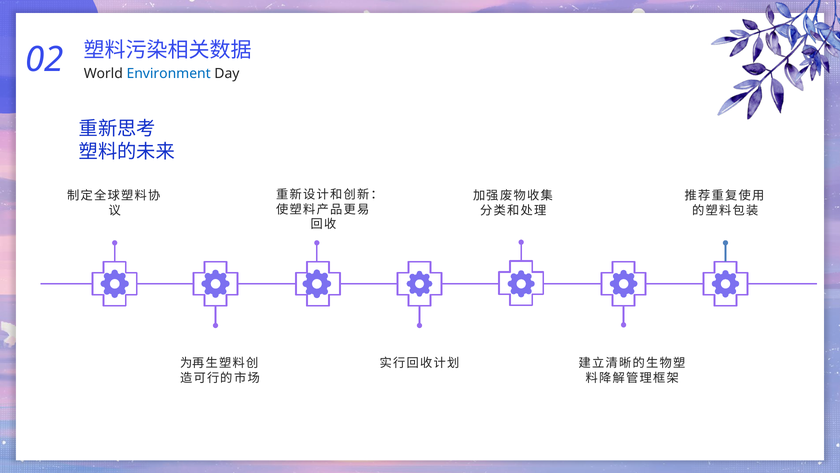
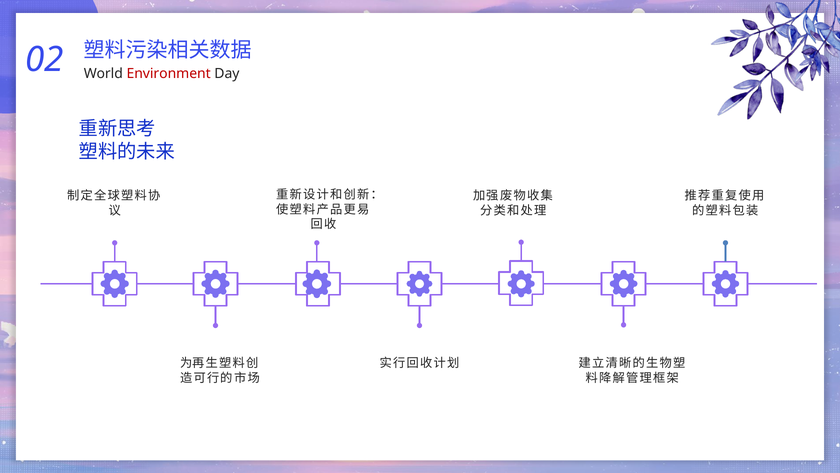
Environment colour: blue -> red (169, 74)
